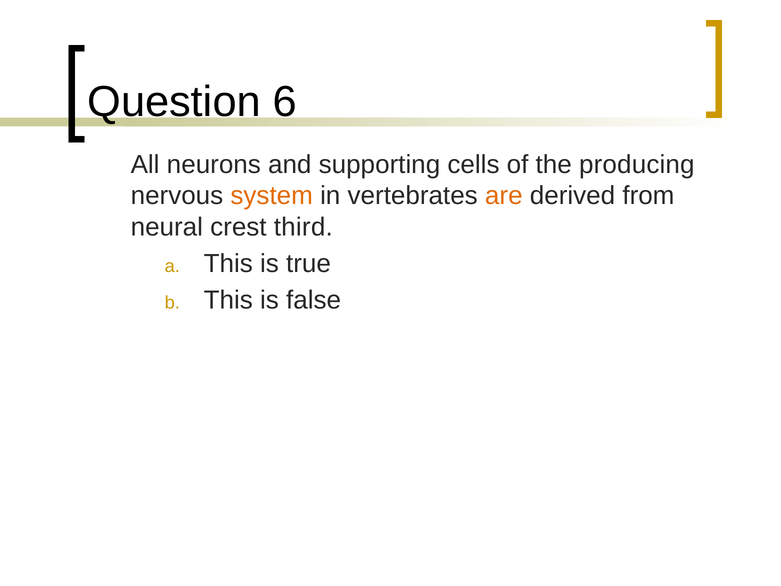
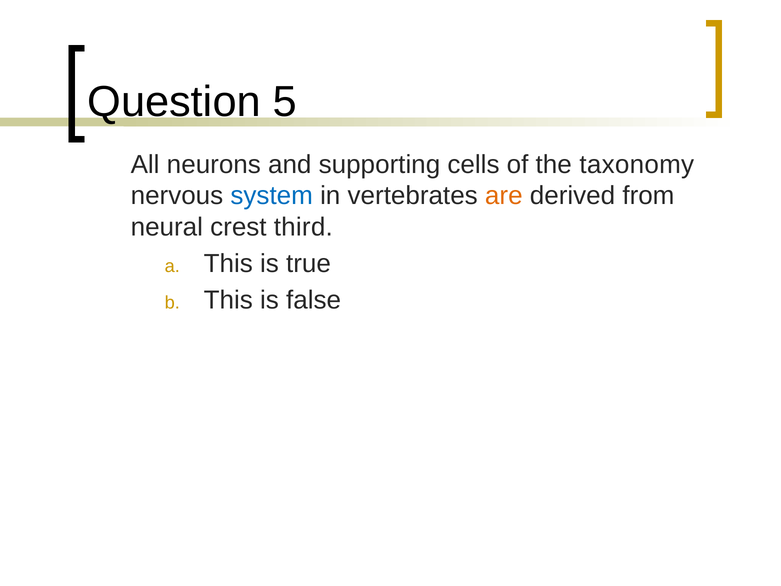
6: 6 -> 5 (285, 102)
producing: producing -> taxonomy (637, 165)
system colour: orange -> blue (272, 196)
